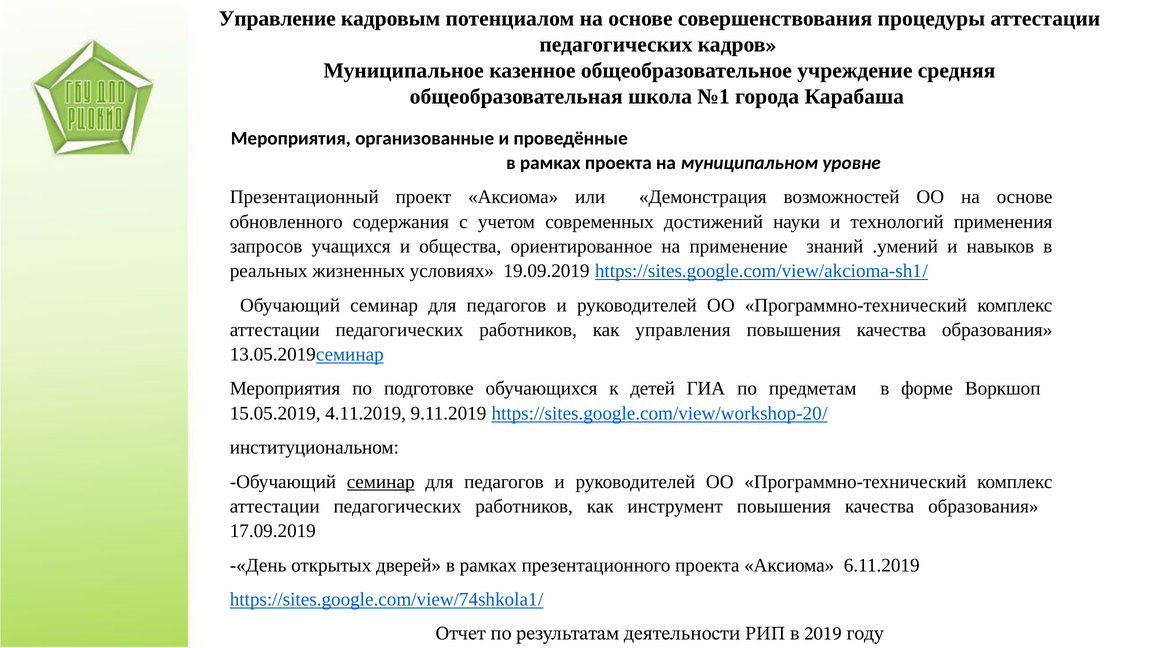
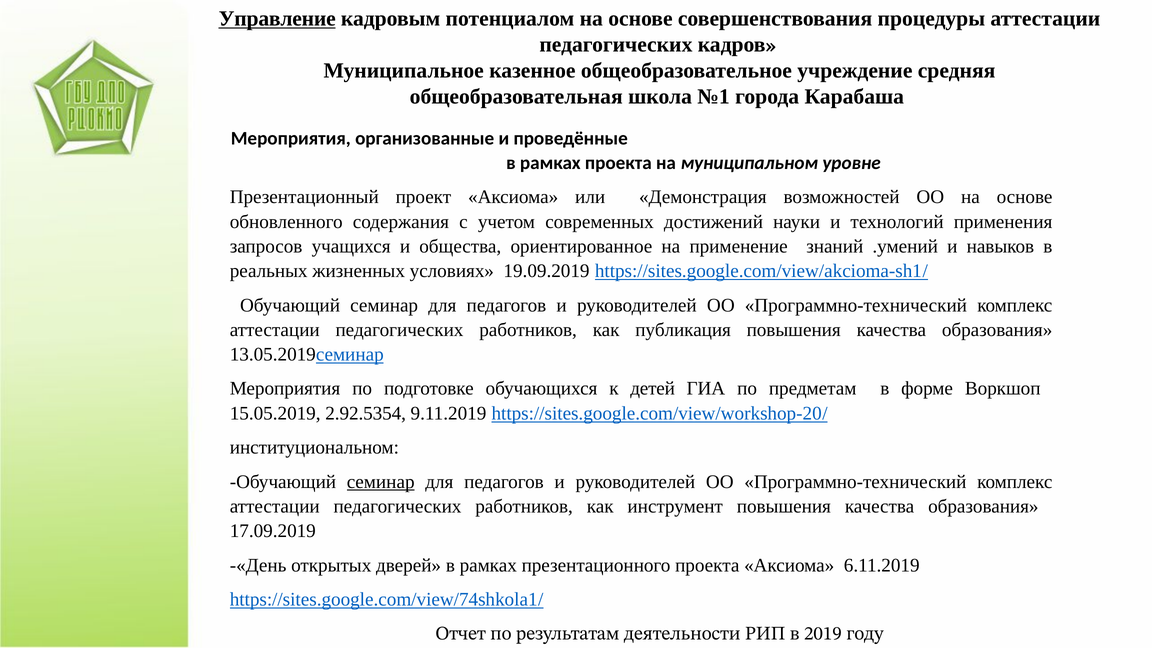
Управление underline: none -> present (277, 19)
управления: управления -> публикация (683, 330)
4.11.2019: 4.11.2019 -> 2.92.5354 (366, 413)
